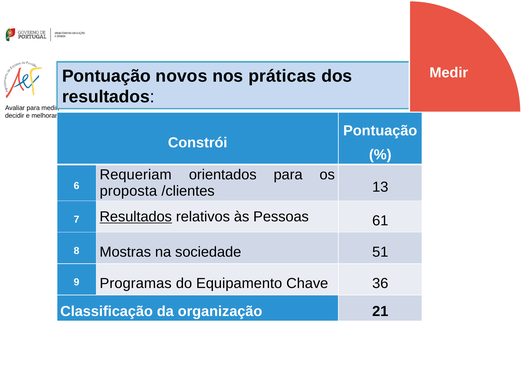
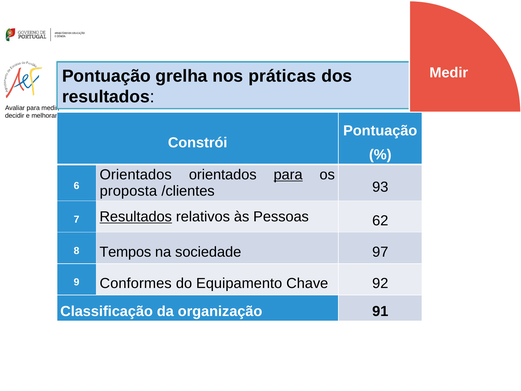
novos: novos -> grelha (182, 76)
Requeriam: Requeriam -> Orientados (136, 175)
para underline: none -> present (288, 175)
13: 13 -> 93 (380, 187)
61: 61 -> 62 (380, 221)
Mostras: Mostras -> Tempos (125, 252)
51: 51 -> 97 (380, 252)
Programas: Programas -> Conformes (136, 283)
36: 36 -> 92 (380, 283)
21: 21 -> 91 (380, 311)
